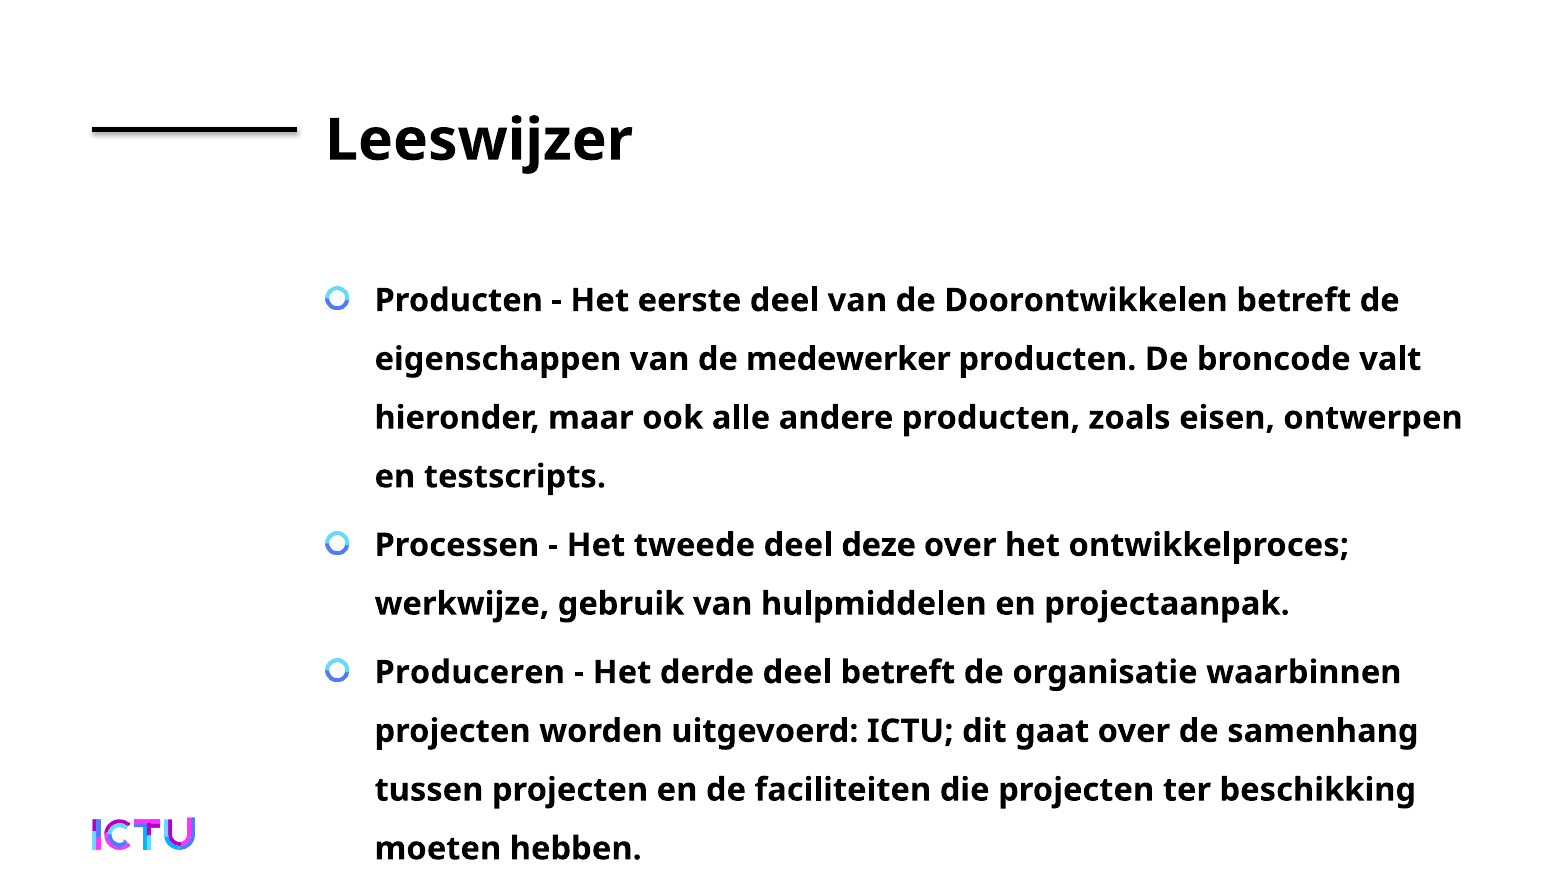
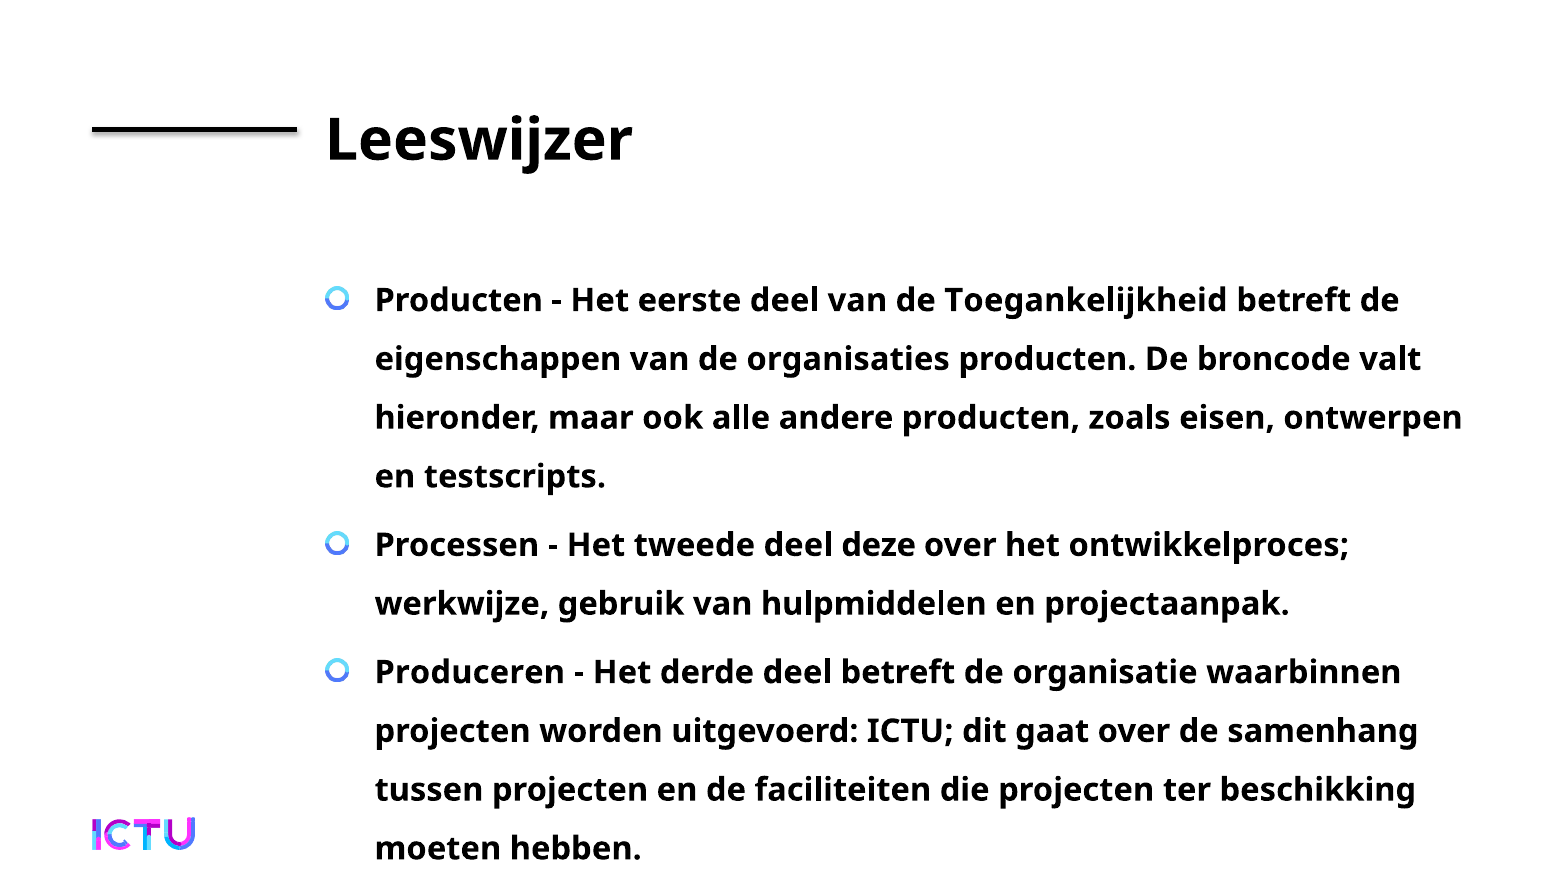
Doorontwikkelen: Doorontwikkelen -> Toegankelijkheid (1086, 300)
medewerker: medewerker -> organisaties (848, 359)
